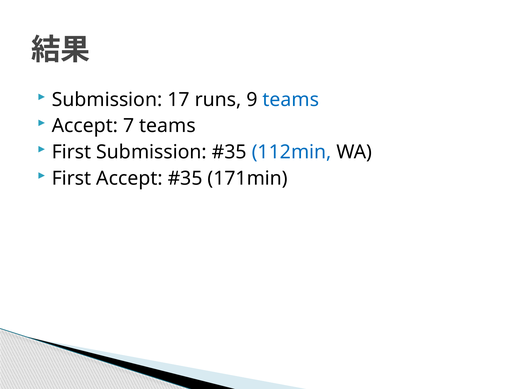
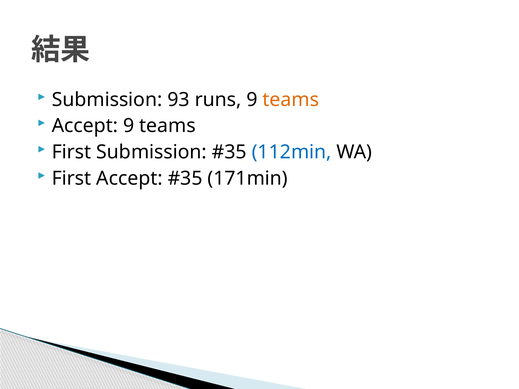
17: 17 -> 93 (179, 100)
teams colour: blue -> orange (291, 100)
Accept 7: 7 -> 9 (129, 126)
